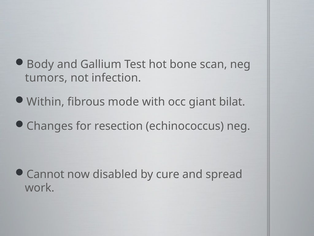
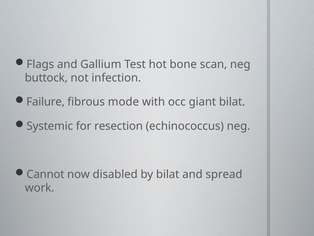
Body: Body -> Flags (40, 64)
tumors: tumors -> buttock (46, 78)
Within: Within -> Failure (46, 102)
Changes: Changes -> Systemic (50, 126)
by cure: cure -> bilat (168, 174)
